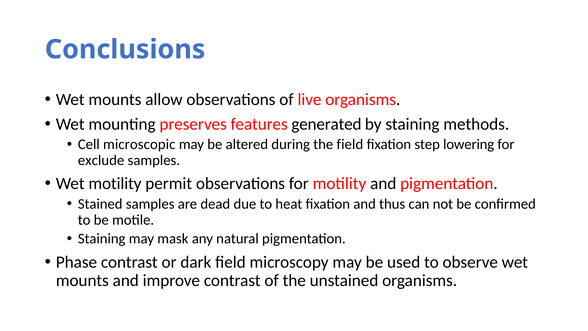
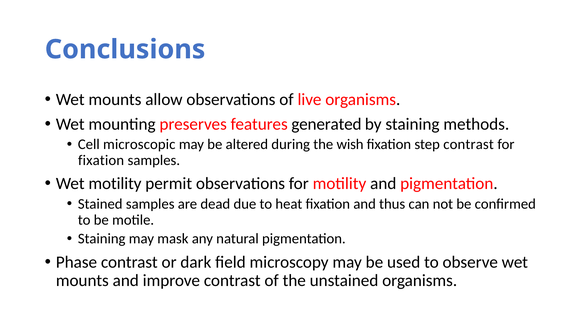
the field: field -> wish (350, 144)
step lowering: lowering -> contrast (469, 144)
exclude: exclude -> fixation (101, 160)
